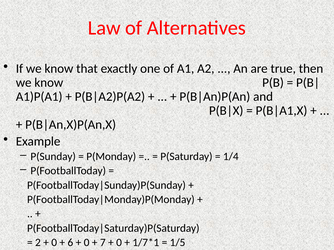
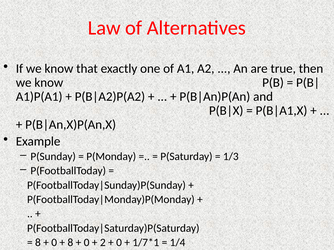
1/4: 1/4 -> 1/3 (231, 157)
2: 2 -> 8 (38, 243)
6: 6 -> 8 (70, 243)
7: 7 -> 2 (103, 243)
1/5: 1/5 -> 1/4 (178, 243)
